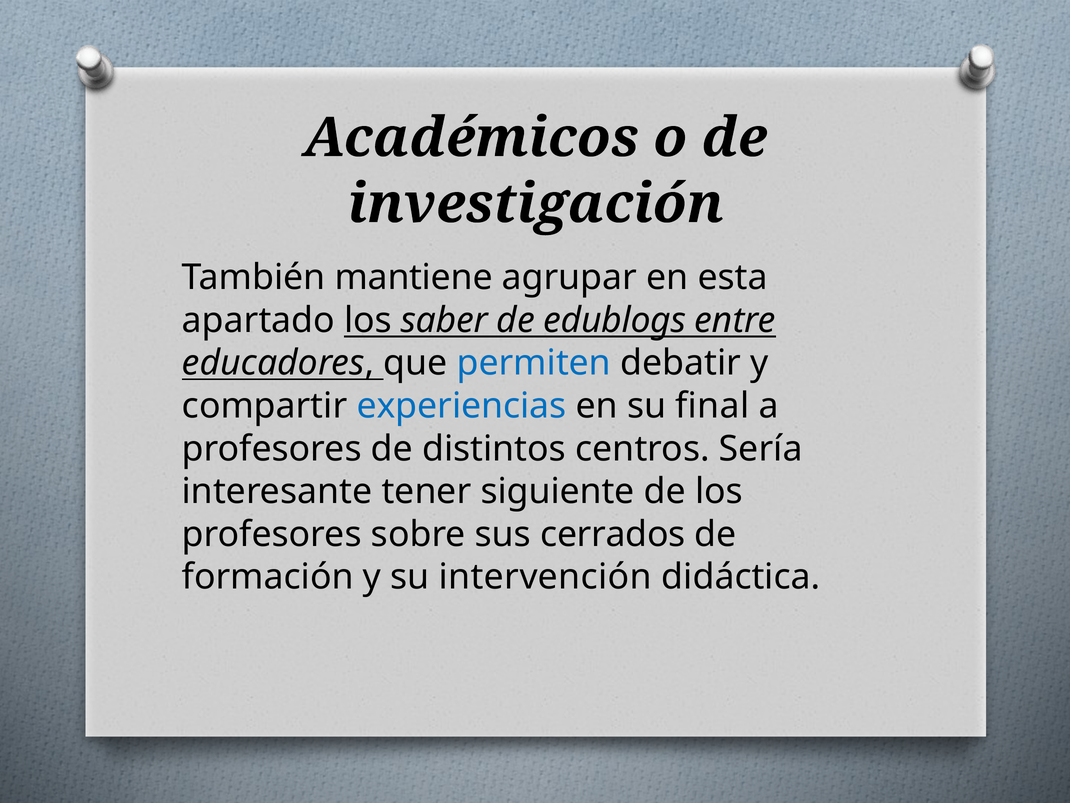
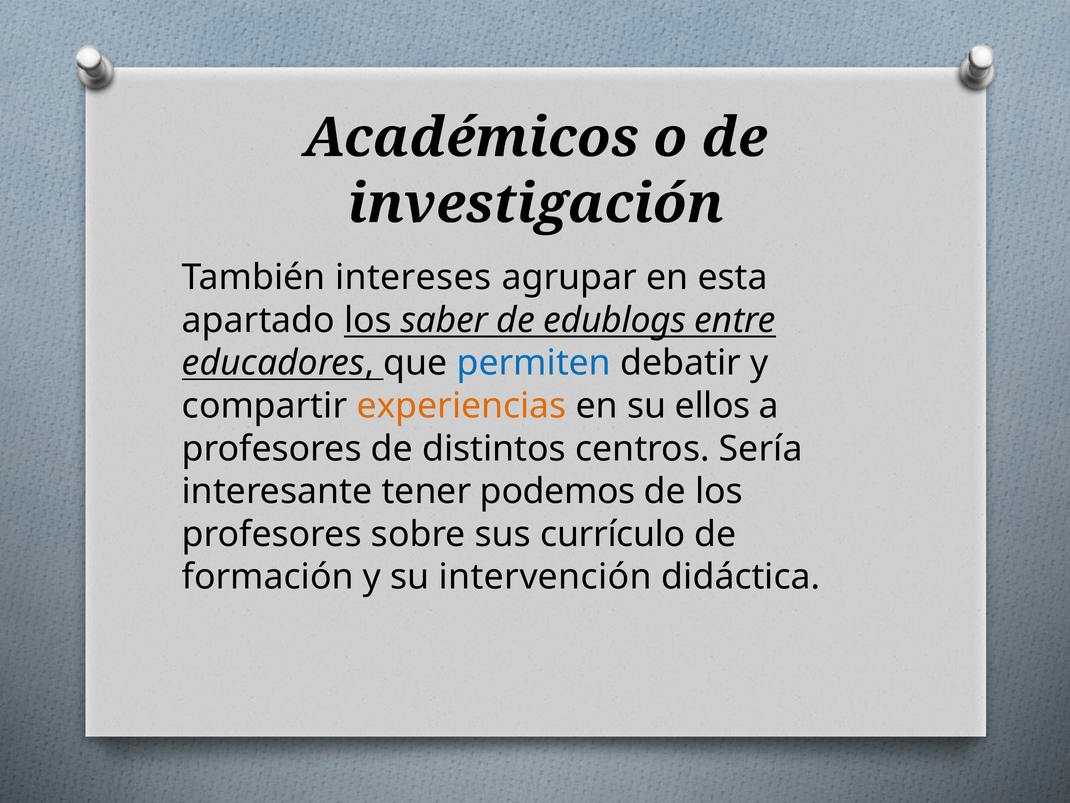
mantiene: mantiene -> intereses (413, 277)
experiencias colour: blue -> orange (462, 406)
final: final -> ellos (713, 406)
siguiente: siguiente -> podemos (558, 491)
cerrados: cerrados -> currículo (613, 534)
